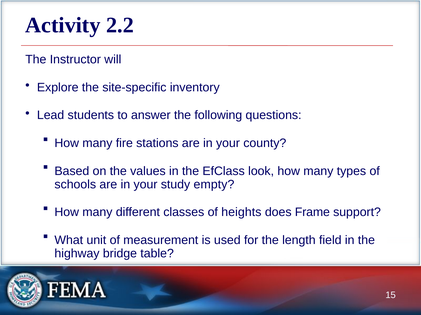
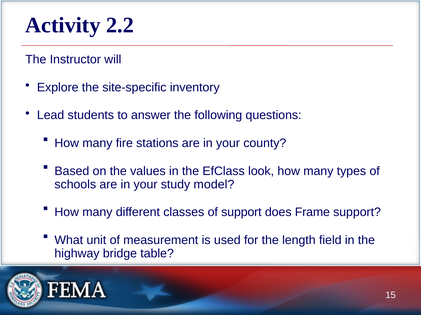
empty: empty -> model (214, 185)
of heights: heights -> support (241, 213)
